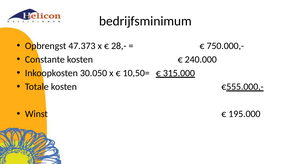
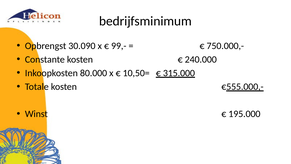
47.373: 47.373 -> 30.090 (82, 46)
28,-: 28,- -> 99,- (119, 46)
30.050: 30.050 -> 80.000 (94, 73)
